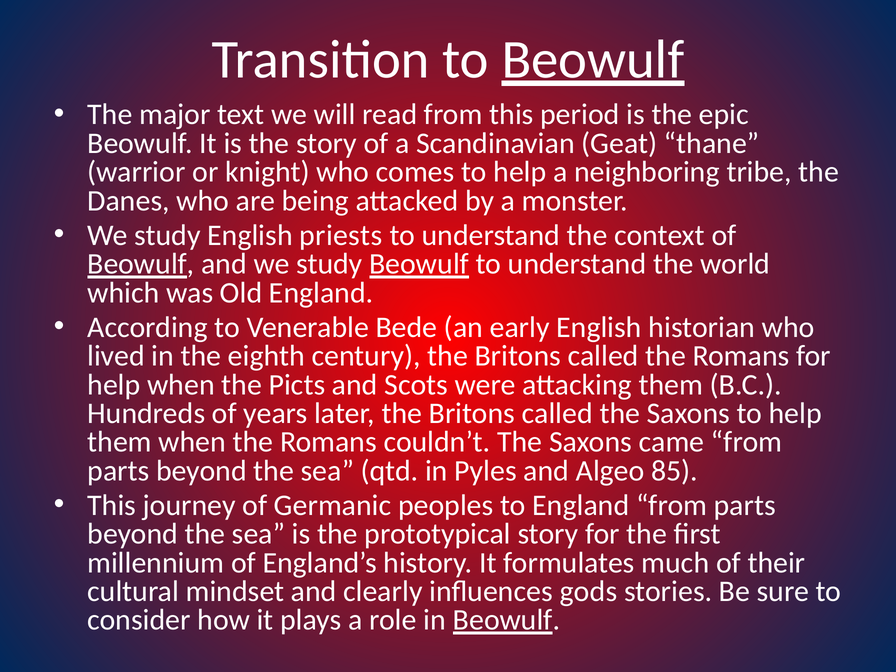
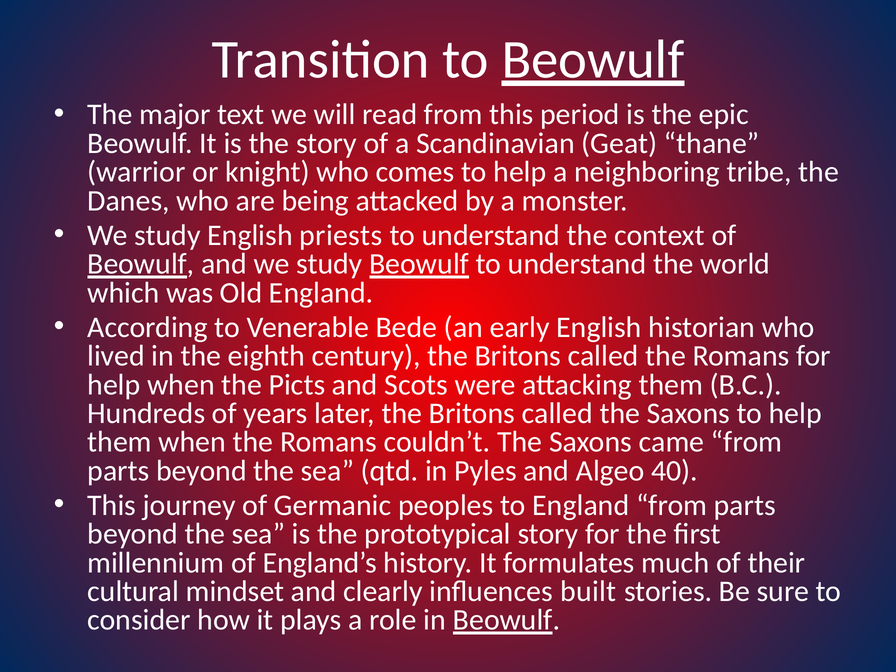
85: 85 -> 40 (675, 471)
gods: gods -> built (588, 591)
